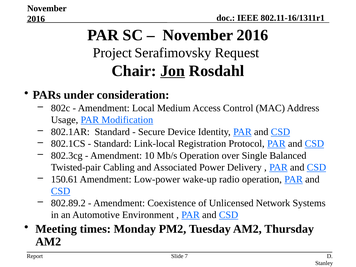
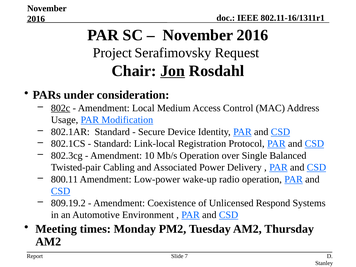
802c underline: none -> present (61, 108)
150.61: 150.61 -> 800.11 (64, 179)
802.89.2: 802.89.2 -> 809.19.2 (68, 203)
Network: Network -> Respond (273, 203)
